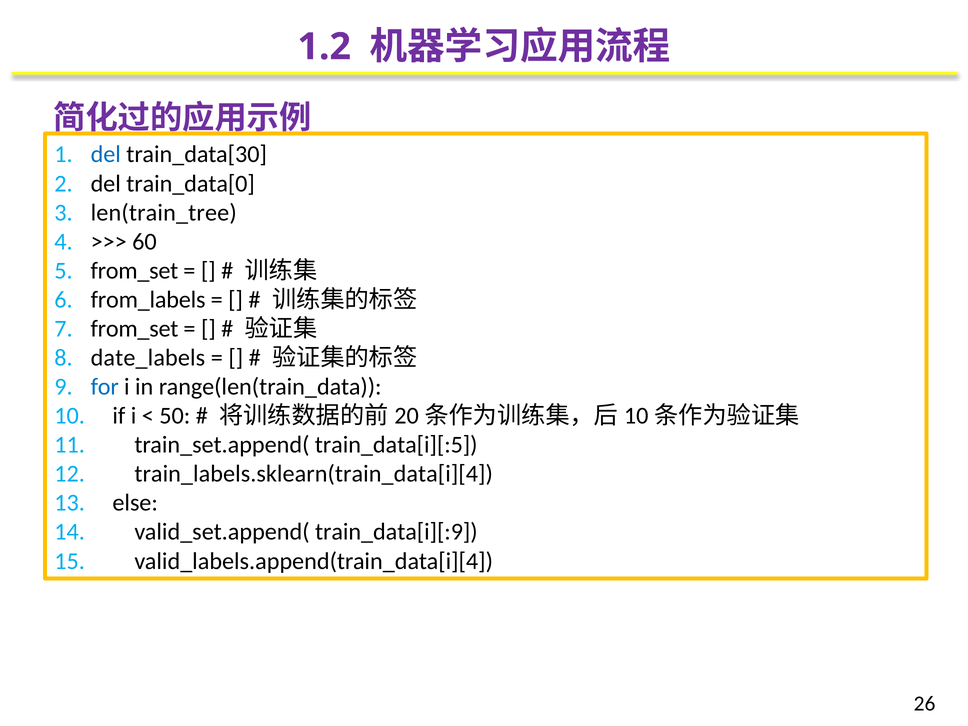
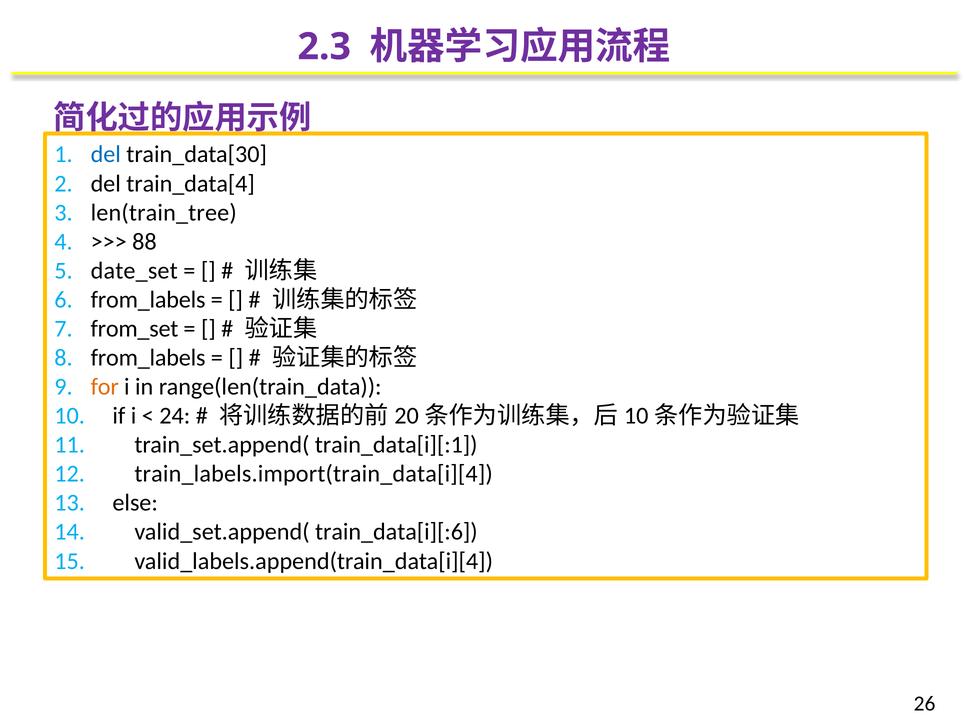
1.2: 1.2 -> 2.3 (324, 47)
train_data[0: train_data[0 -> train_data[4 (191, 184)
60: 60 -> 88 (144, 242)
from_set: from_set -> date_set (134, 271)
date_labels: date_labels -> from_labels (148, 358)
for colour: blue -> orange (105, 387)
50: 50 -> 24 (175, 416)
train_data[i][:5: train_data[i][:5 -> train_data[i][:1 (396, 445)
train_labels.sklearn(train_data[i][4: train_labels.sklearn(train_data[i][4 -> train_labels.import(train_data[i][4 (314, 474)
train_data[i][:9: train_data[i][:9 -> train_data[i][:6 (396, 532)
